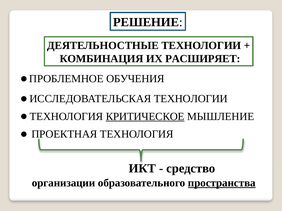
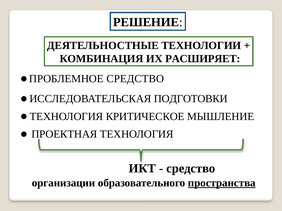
ПРОБЛЕМНОЕ ОБУЧЕНИЯ: ОБУЧЕНИЯ -> СРЕДСТВО (135, 79)
ИССЛЕДОВАТЕЛЬСКАЯ ТЕХНОЛОГИИ: ТЕХНОЛОГИИ -> ПОДГОТОВКИ (191, 99)
КРИТИЧЕСКОЕ underline: present -> none (145, 117)
